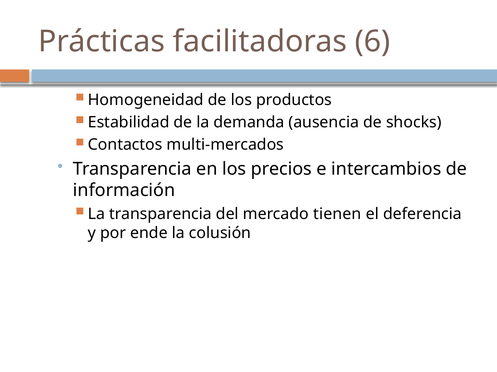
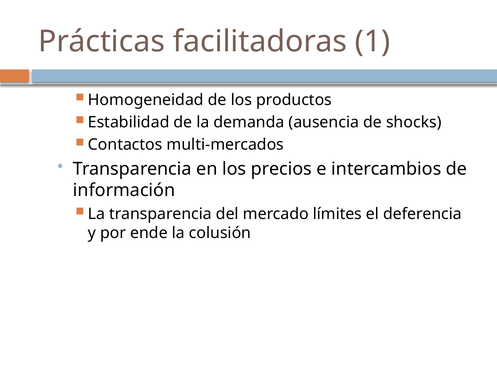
6: 6 -> 1 (373, 41)
tienen: tienen -> límites (337, 214)
